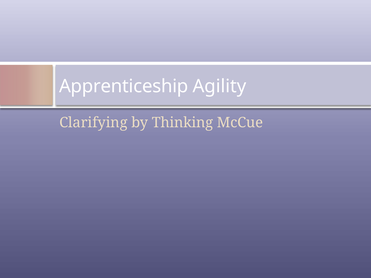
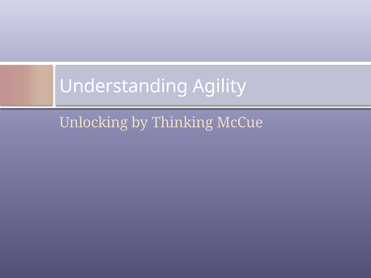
Apprenticeship: Apprenticeship -> Understanding (124, 86)
Clarifying: Clarifying -> Unlocking (94, 123)
